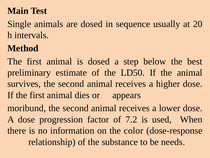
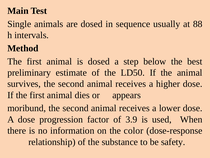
20: 20 -> 88 (198, 24)
7.2: 7.2 -> 3.9 (131, 119)
needs: needs -> safety (173, 142)
